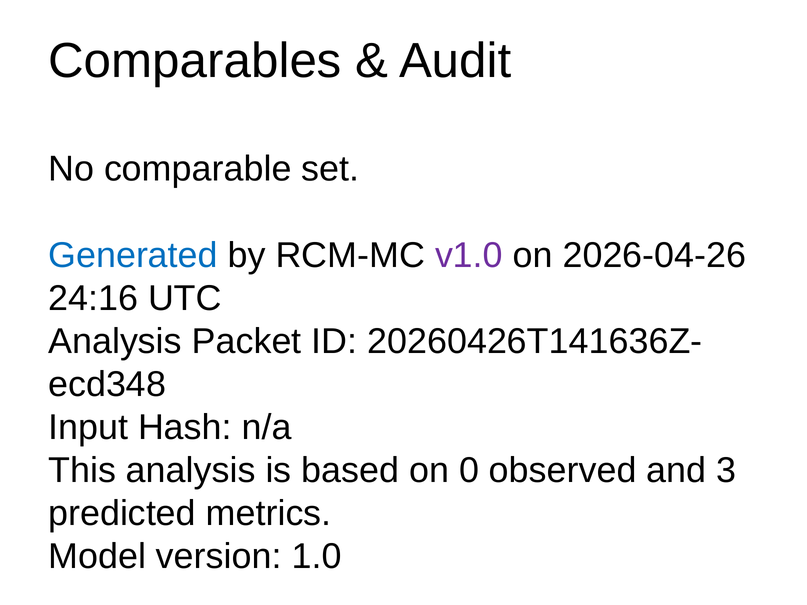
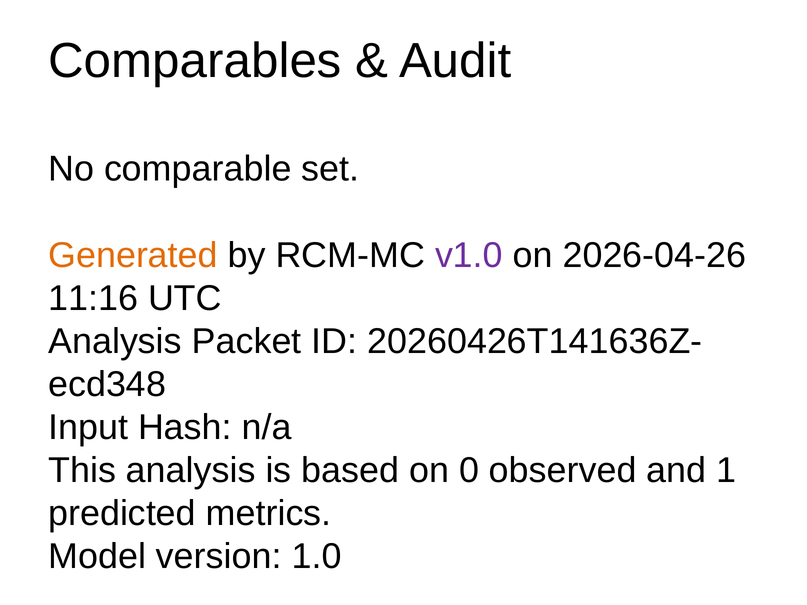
Generated colour: blue -> orange (133, 255)
24:16: 24:16 -> 11:16 (93, 298)
3: 3 -> 1 (726, 471)
